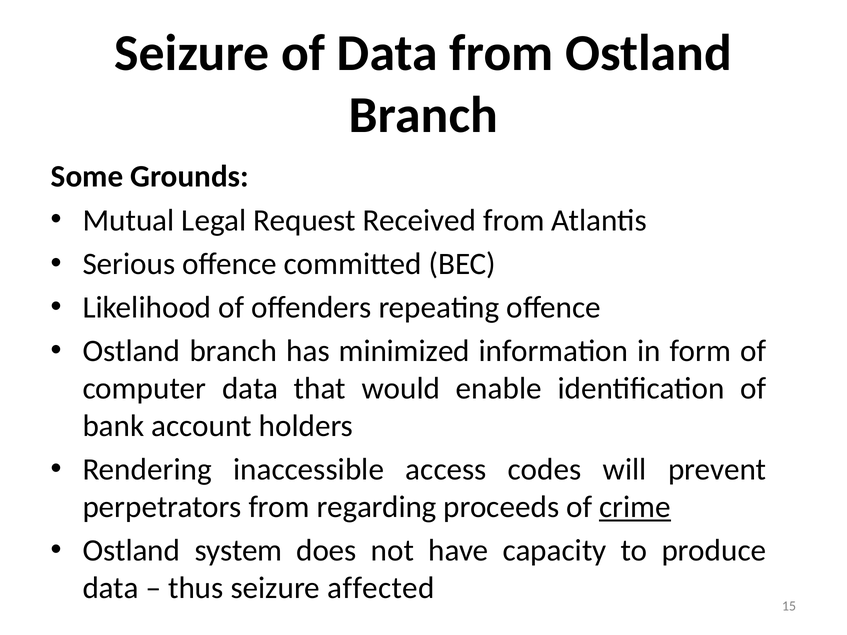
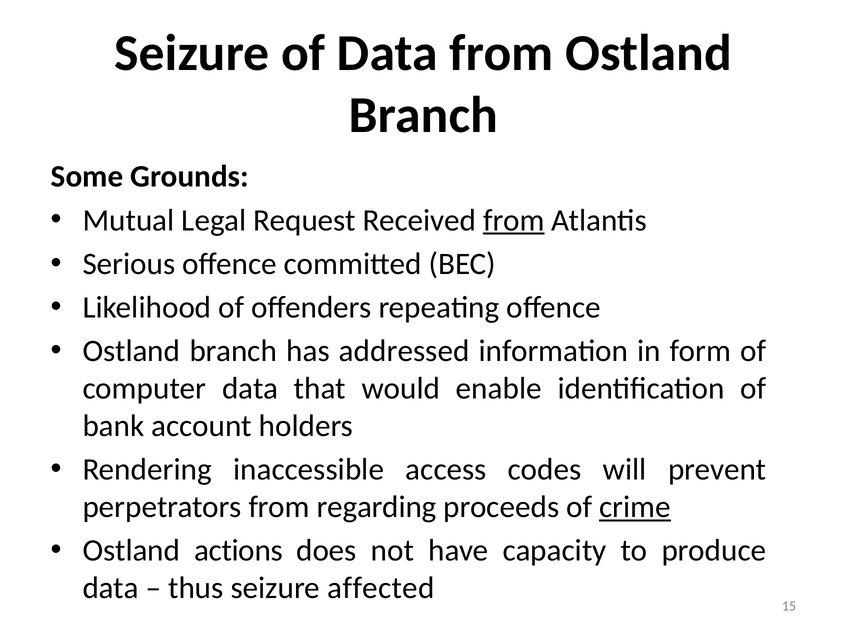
from underline: none -> present (514, 220)
minimized: minimized -> addressed (404, 351)
system: system -> actions (238, 551)
